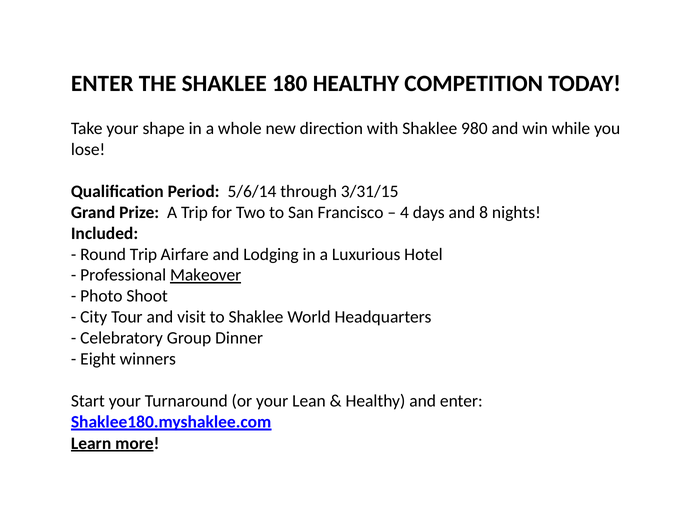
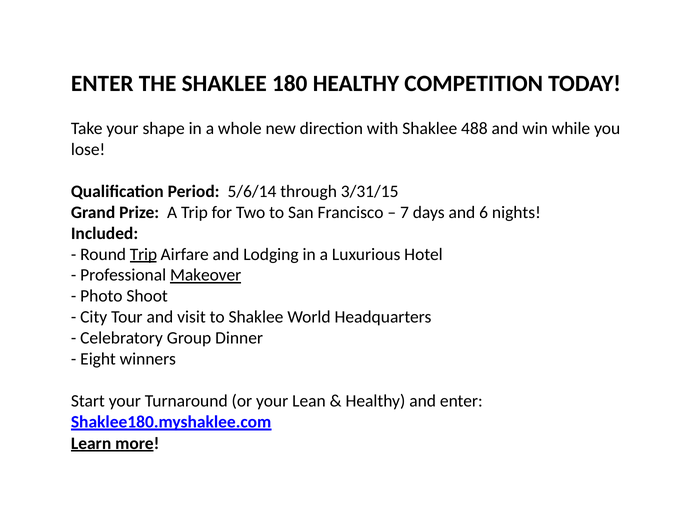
980: 980 -> 488 (474, 129)
4: 4 -> 7 (404, 212)
8: 8 -> 6 (484, 212)
Trip underline: none -> present (143, 254)
